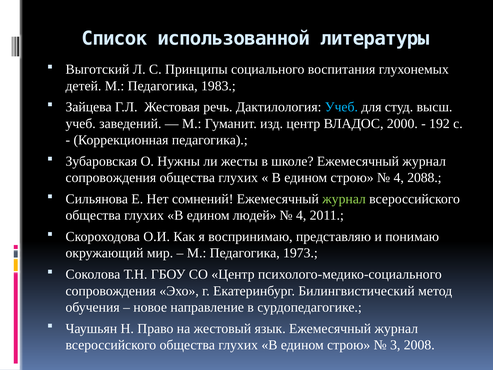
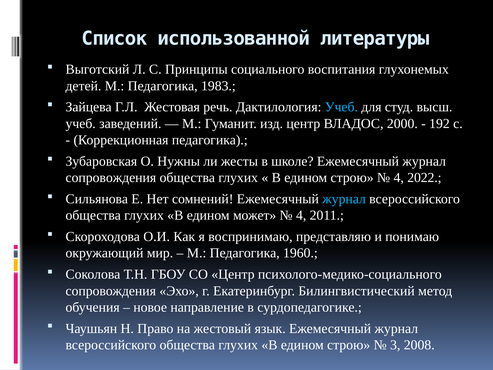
2088: 2088 -> 2022 (424, 178)
журнал colour: light green -> light blue (344, 199)
людей: людей -> может (255, 215)
1973: 1973 -> 1960 (300, 253)
